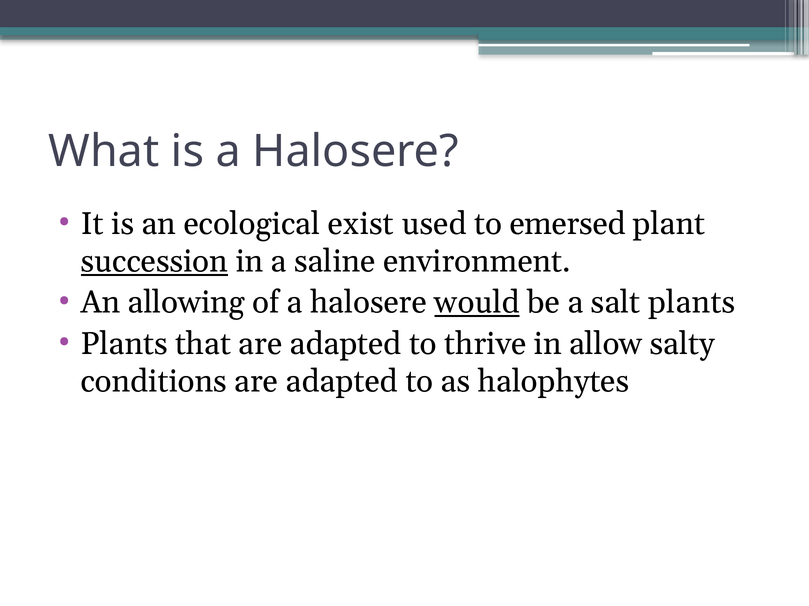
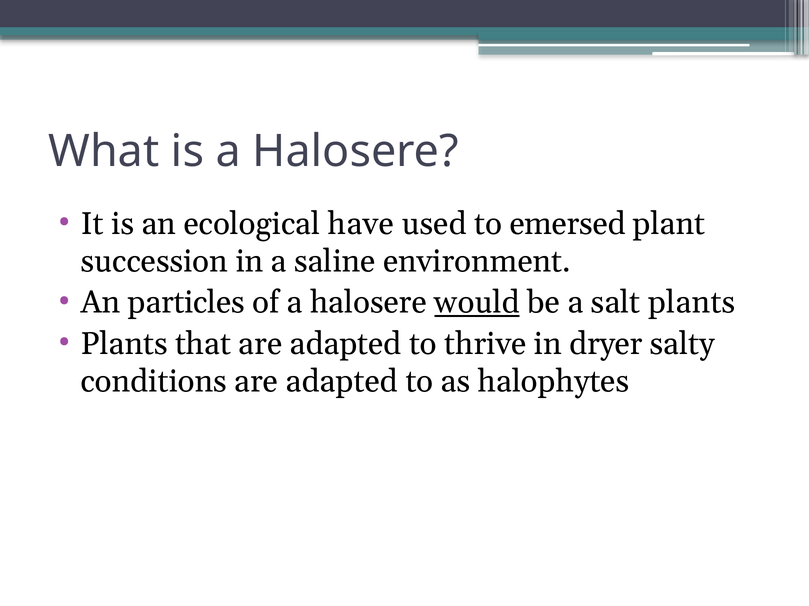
exist: exist -> have (361, 224)
succession underline: present -> none (154, 262)
allowing: allowing -> particles (186, 303)
allow: allow -> dryer (606, 344)
